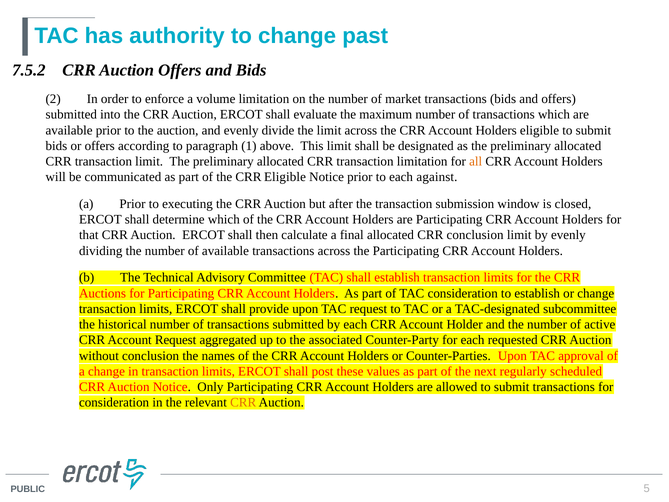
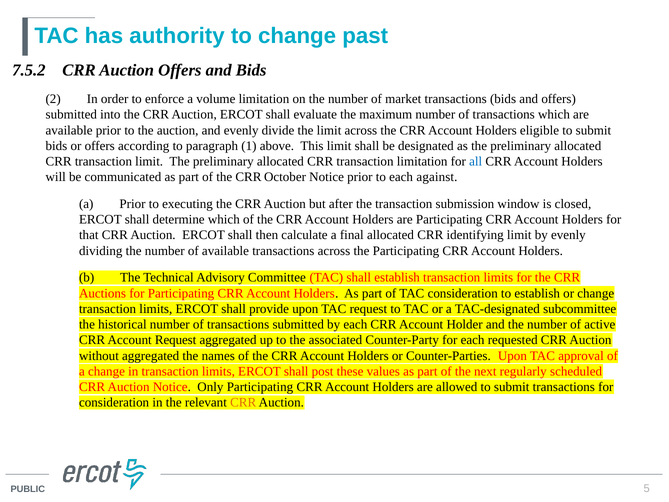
all colour: orange -> blue (476, 161)
CRR Eligible: Eligible -> October (285, 177)
CRR conclusion: conclusion -> identifying (475, 235)
without conclusion: conclusion -> aggregated (151, 356)
